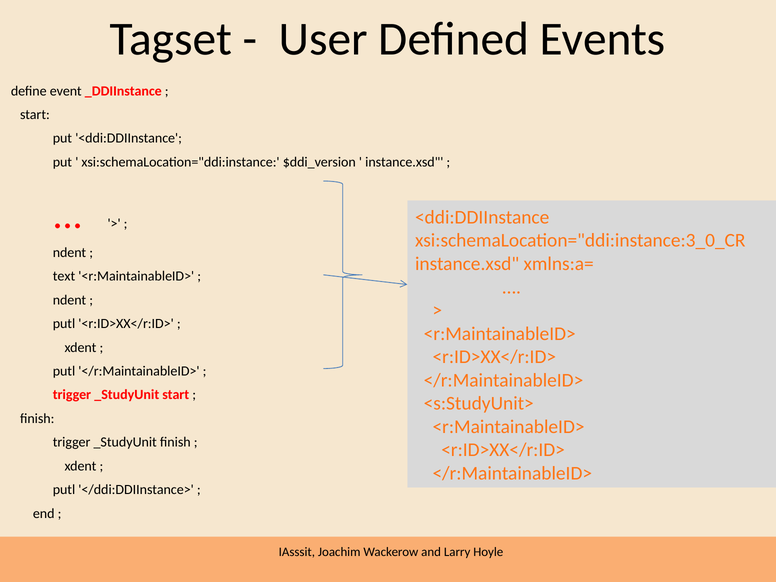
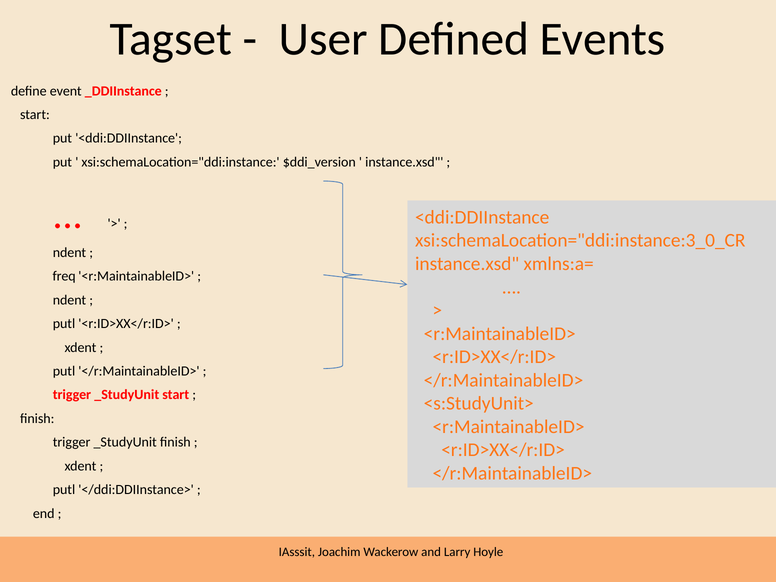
text: text -> freq (64, 276)
